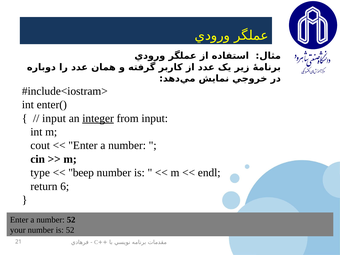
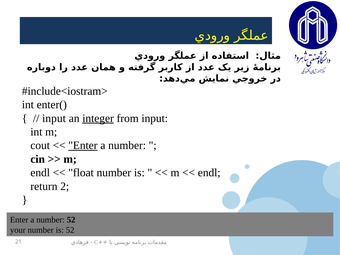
Enter underline: none -> present (83, 145)
type: type -> endl (40, 173)
beep: beep -> float (81, 173)
6: 6 -> 2 (65, 186)
